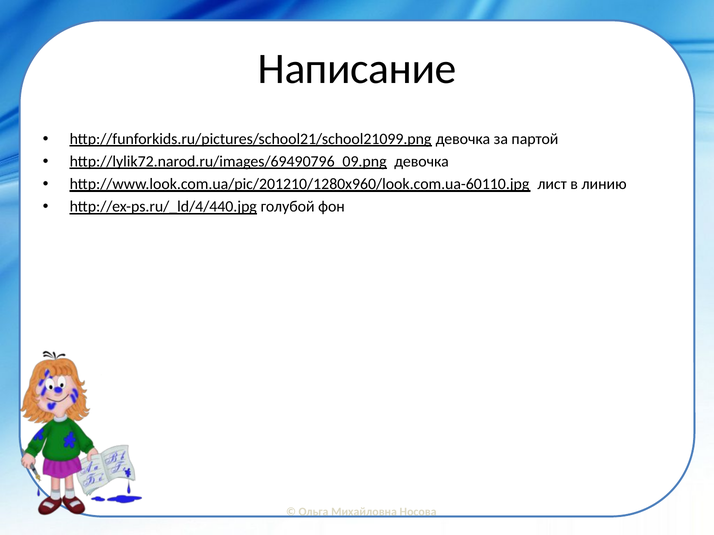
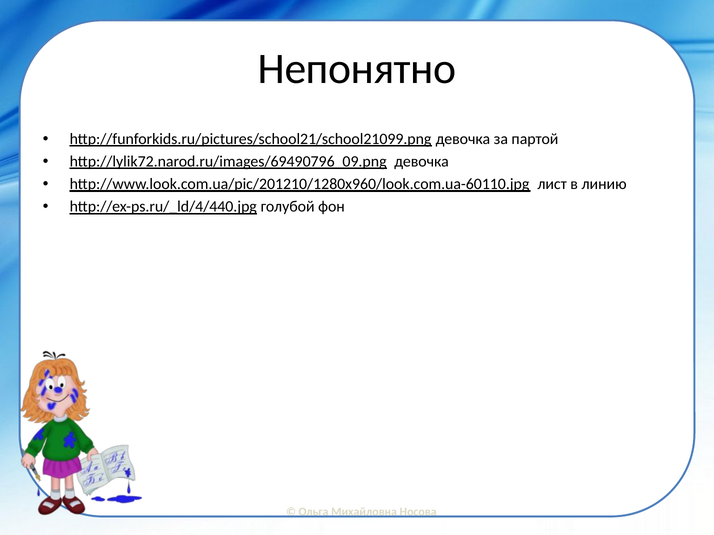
Написание: Написание -> Непонятно (357, 69)
